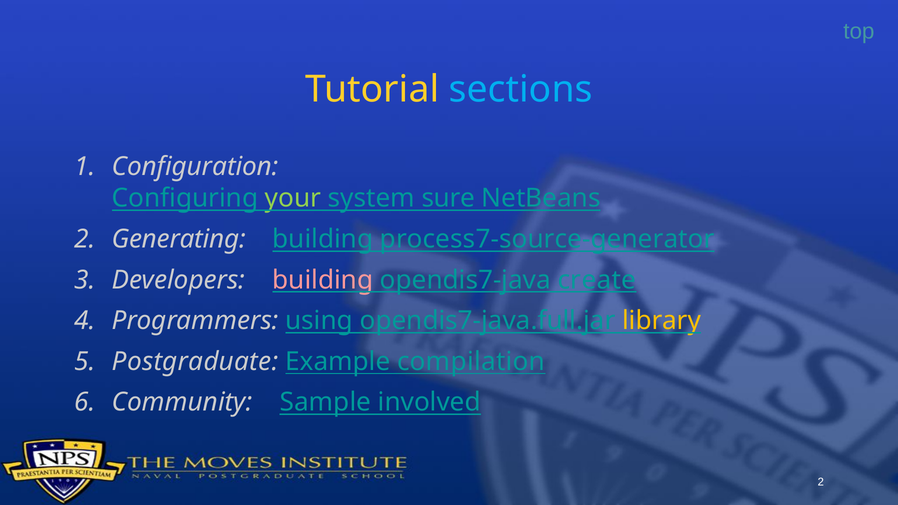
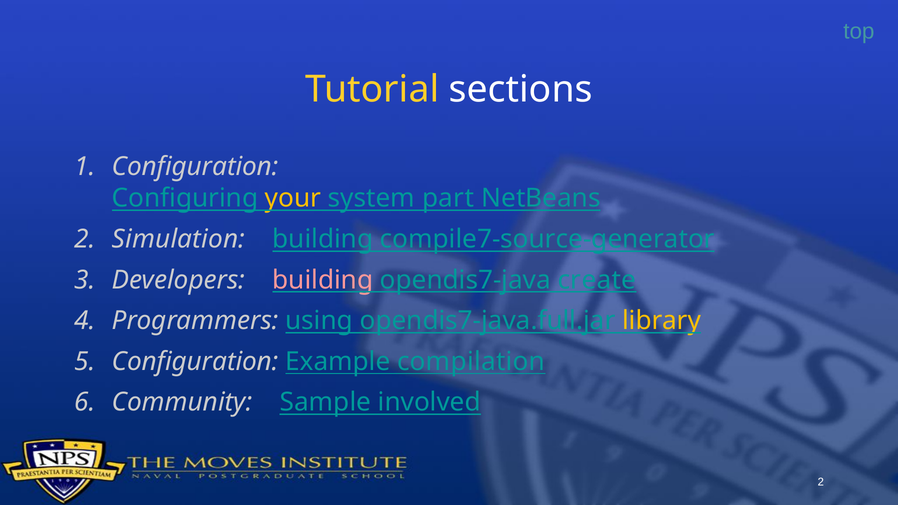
sections colour: light blue -> white (521, 90)
your colour: light green -> yellow (293, 198)
sure: sure -> part (448, 198)
Generating: Generating -> Simulation (179, 239)
process7-source-generator: process7-source-generator -> compile7-source-generator (547, 239)
Postgraduate: Postgraduate -> Configuration (195, 362)
